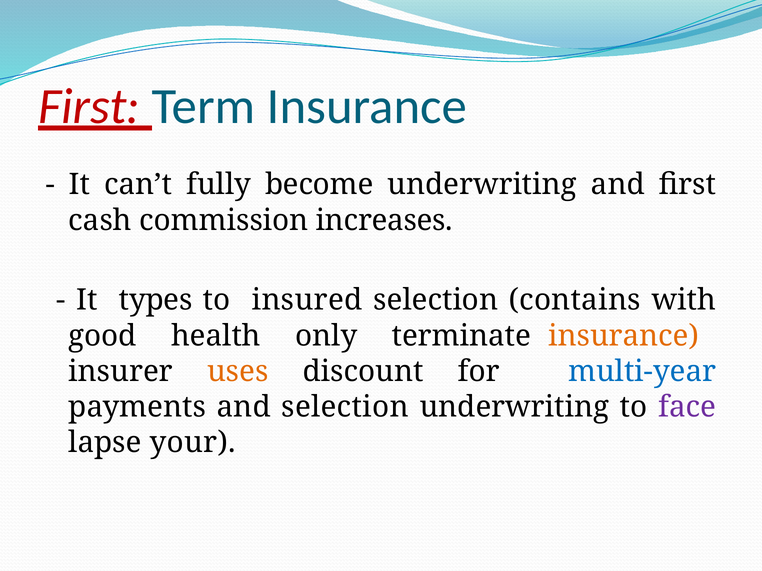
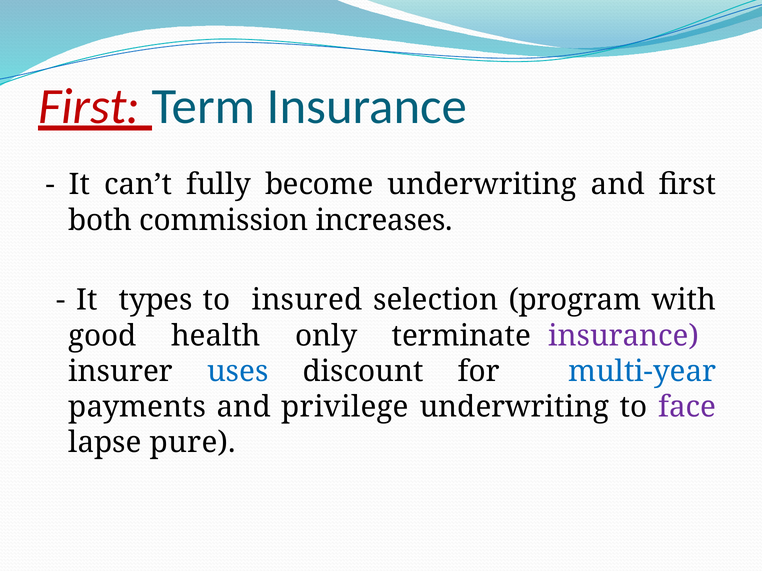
cash: cash -> both (100, 220)
contains: contains -> program (575, 300)
insurance colour: orange -> purple (624, 336)
uses colour: orange -> blue (238, 372)
and selection: selection -> privilege (345, 407)
your: your -> pure (193, 443)
